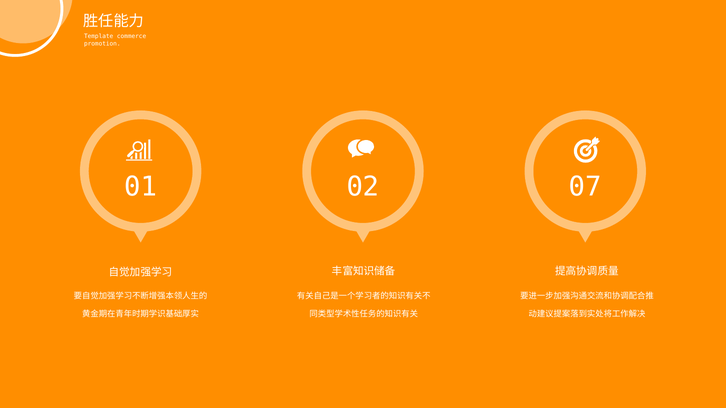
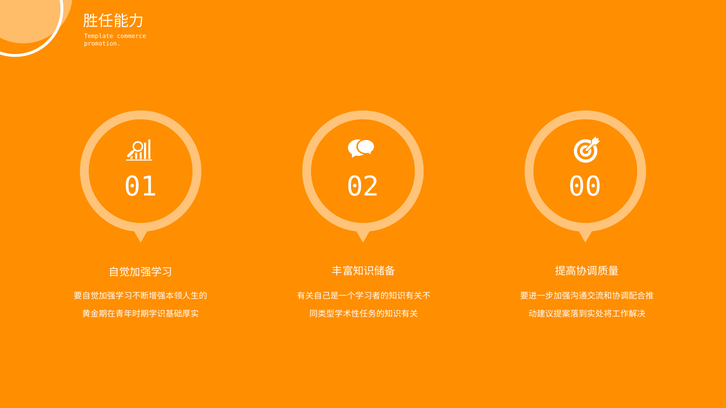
07: 07 -> 00 (585, 187)
